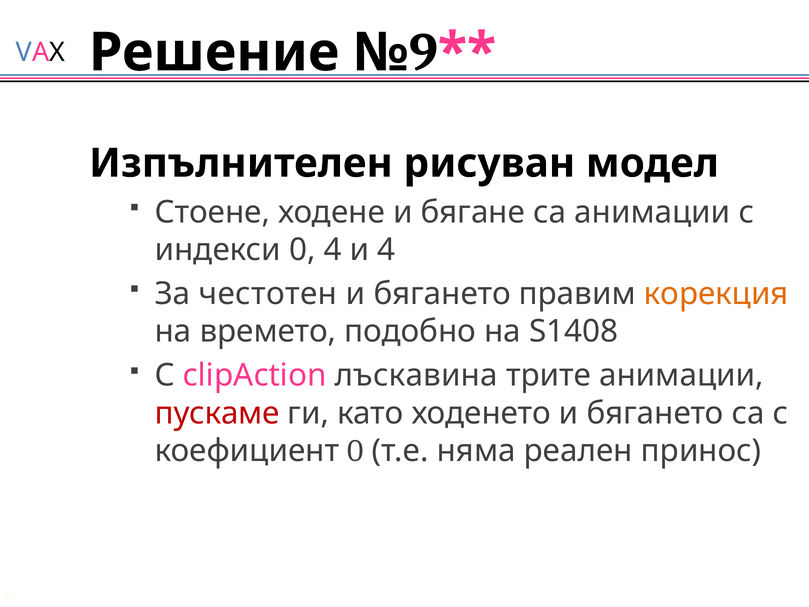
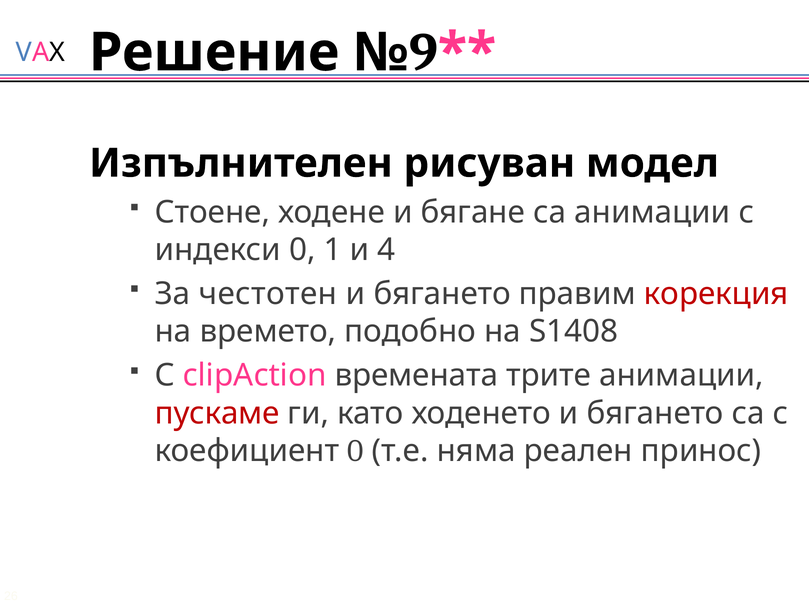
0 4: 4 -> 1 (333, 250)
корекция colour: orange -> red (716, 294)
лъскавина: лъскавина -> времената (416, 375)
